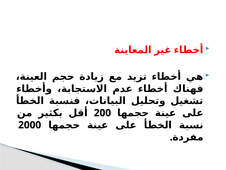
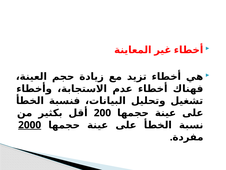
2000 underline: none -> present (30, 125)
